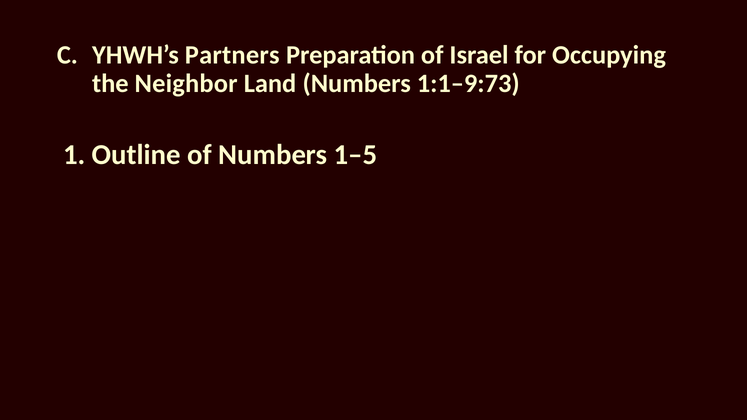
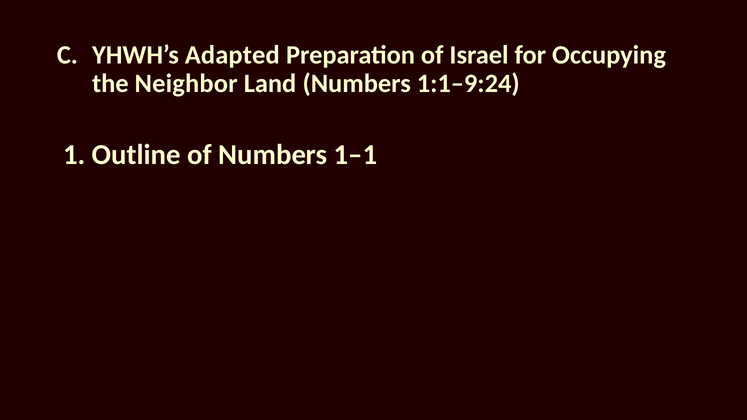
Partners: Partners -> Adapted (232, 55)
1:1–9:73: 1:1–9:73 -> 1:1–9:24 (468, 84)
1–5: 1–5 -> 1–1 (356, 155)
